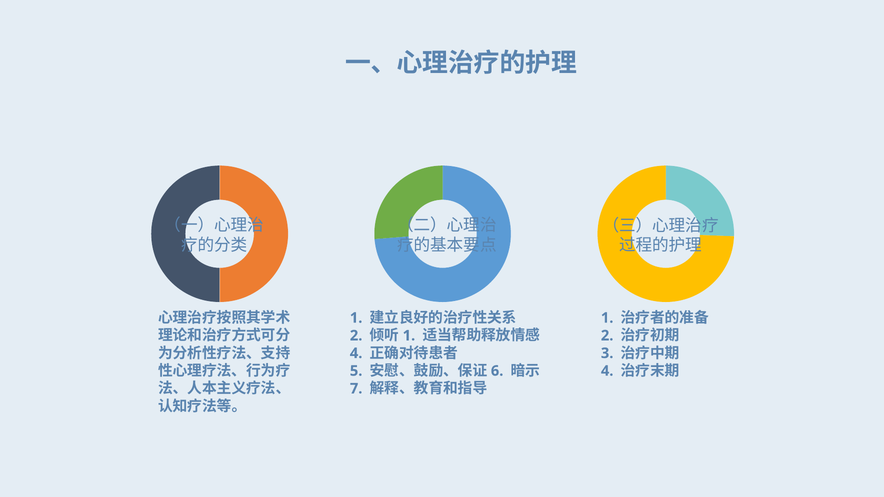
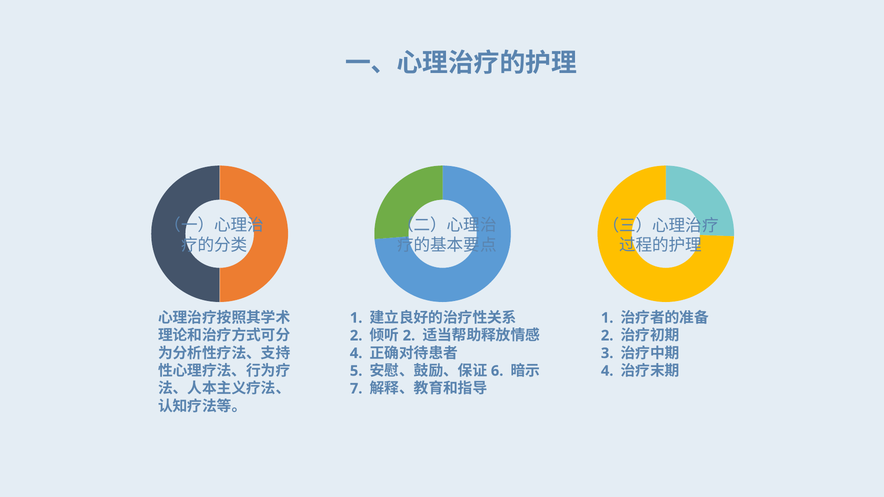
1: 1 -> 2 (409, 336)
